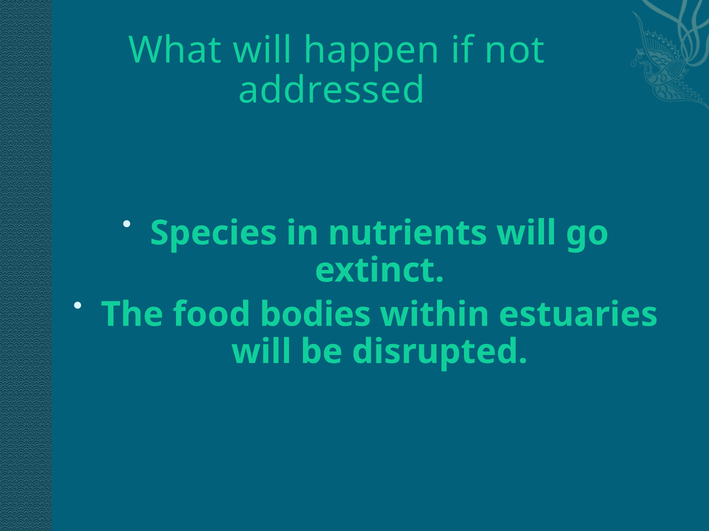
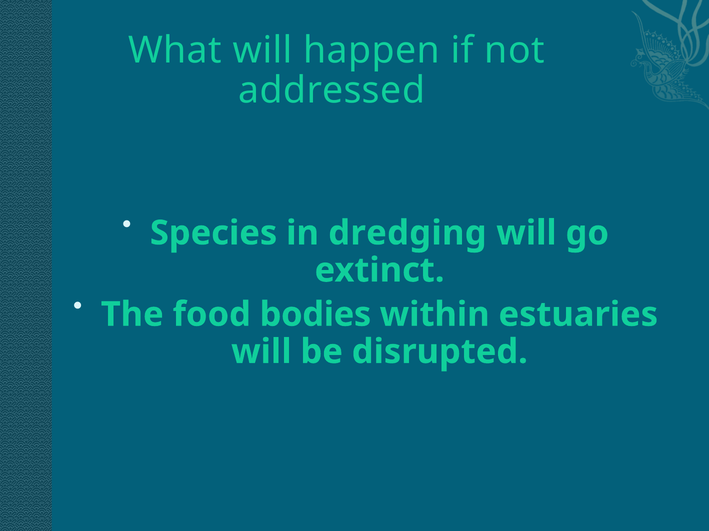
nutrients: nutrients -> dredging (407, 233)
